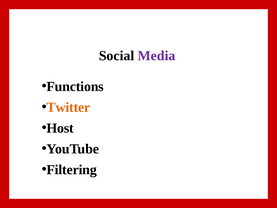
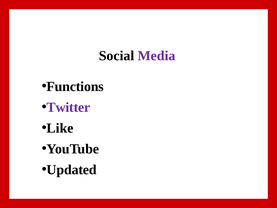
Twitter colour: orange -> purple (68, 107)
Host: Host -> Like (60, 128)
Filtering: Filtering -> Updated (72, 170)
